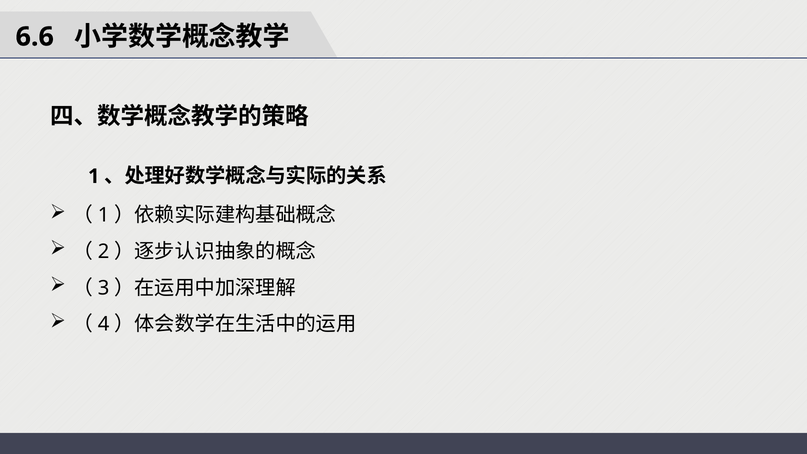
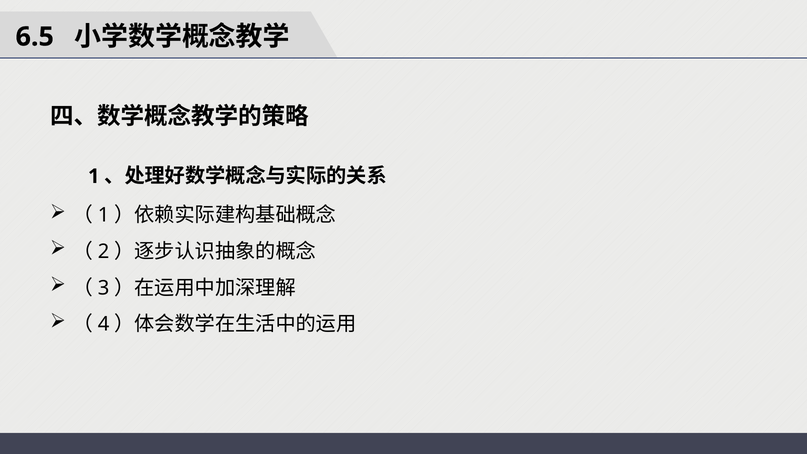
6.6: 6.6 -> 6.5 (35, 37)
